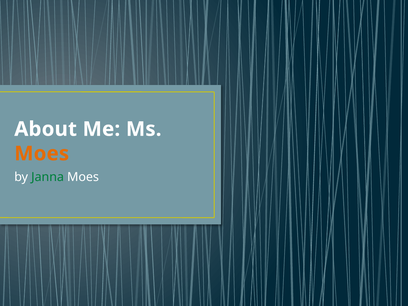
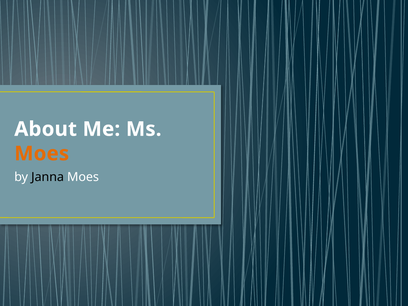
Janna colour: green -> black (48, 177)
